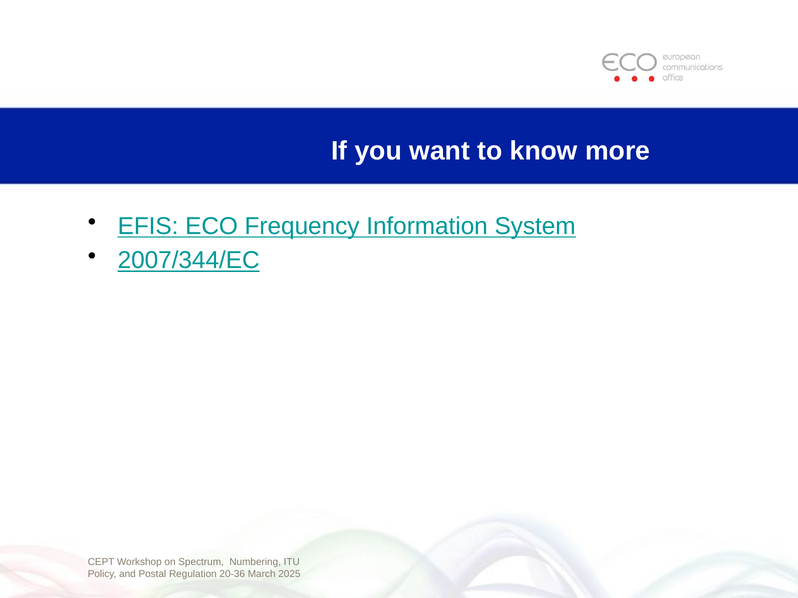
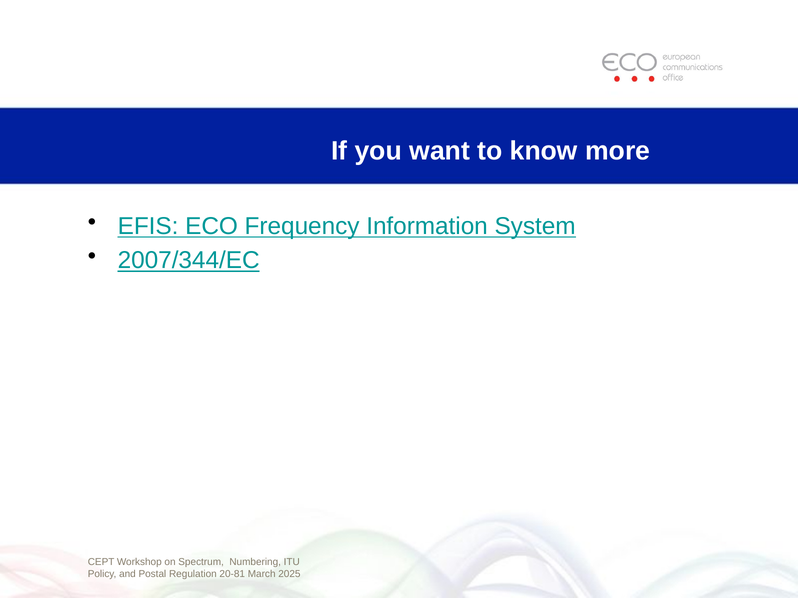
20-36: 20-36 -> 20-81 (232, 575)
